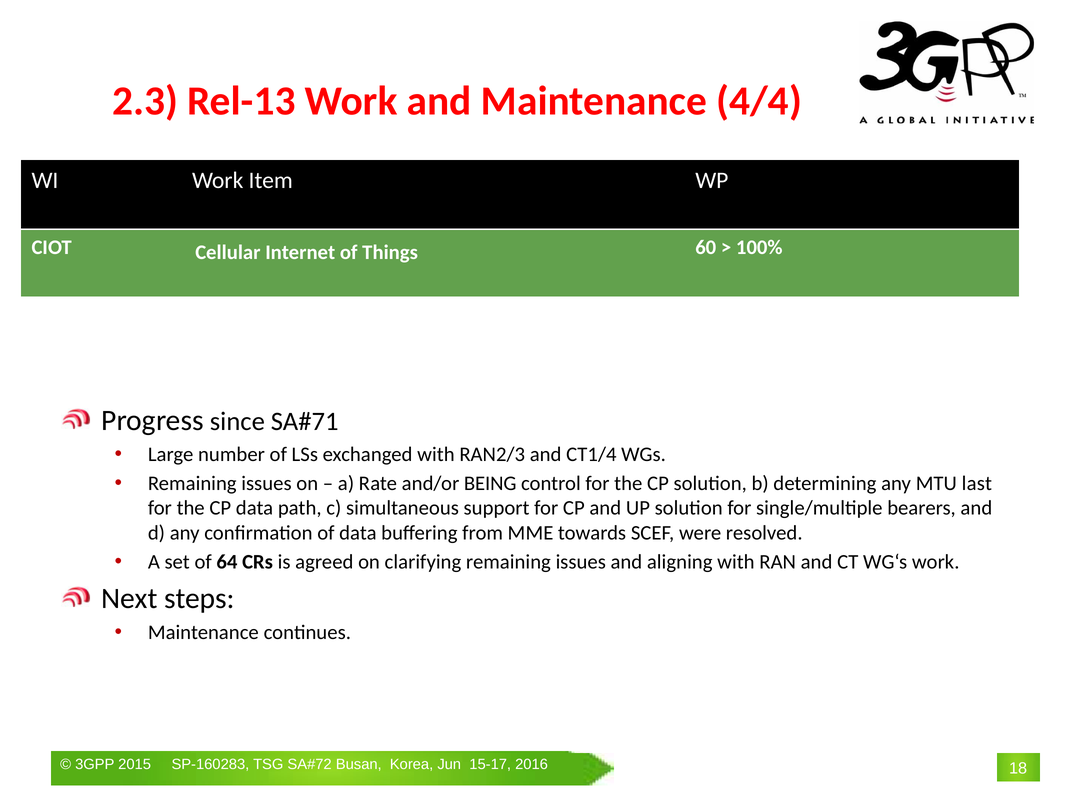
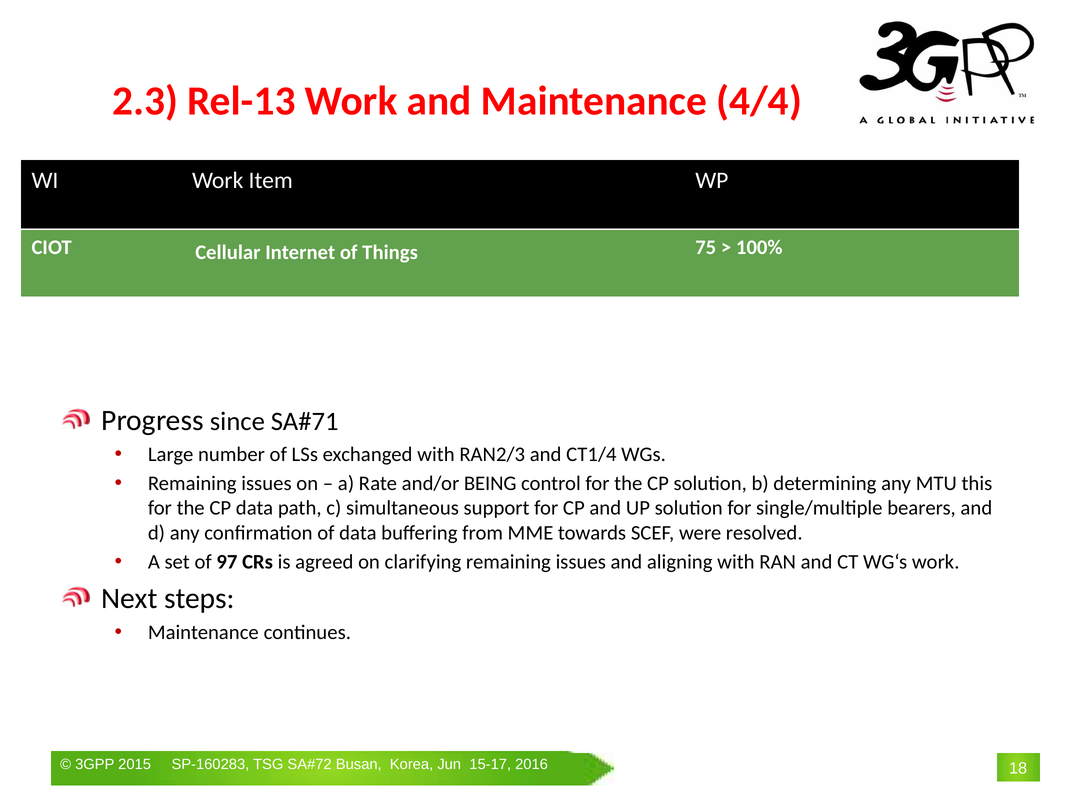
60: 60 -> 75 (706, 248)
last: last -> this (977, 484)
64: 64 -> 97 (227, 562)
